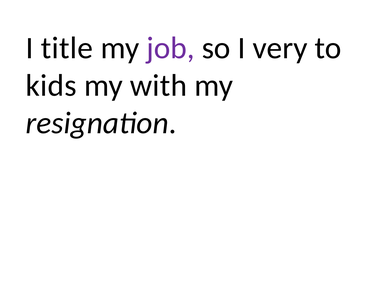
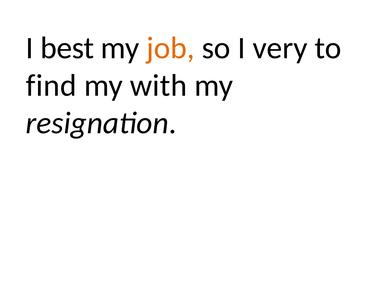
title: title -> best (67, 48)
job colour: purple -> orange (171, 48)
kids: kids -> find (51, 86)
